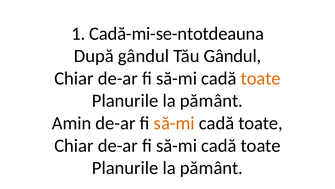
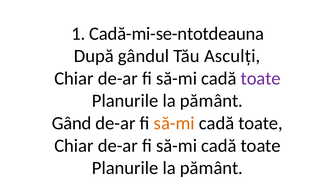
Tău Gândul: Gândul -> Asculți (232, 56)
toate colour: orange -> purple (261, 78)
Amin: Amin -> Gând (72, 123)
